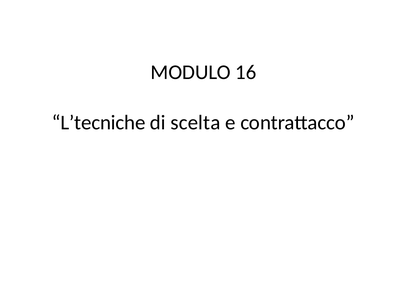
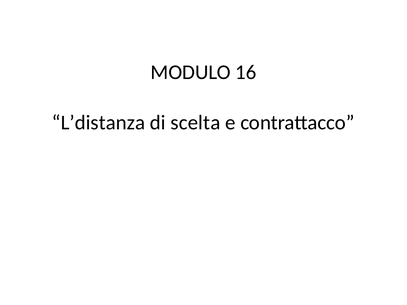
L’tecniche: L’tecniche -> L’distanza (99, 123)
